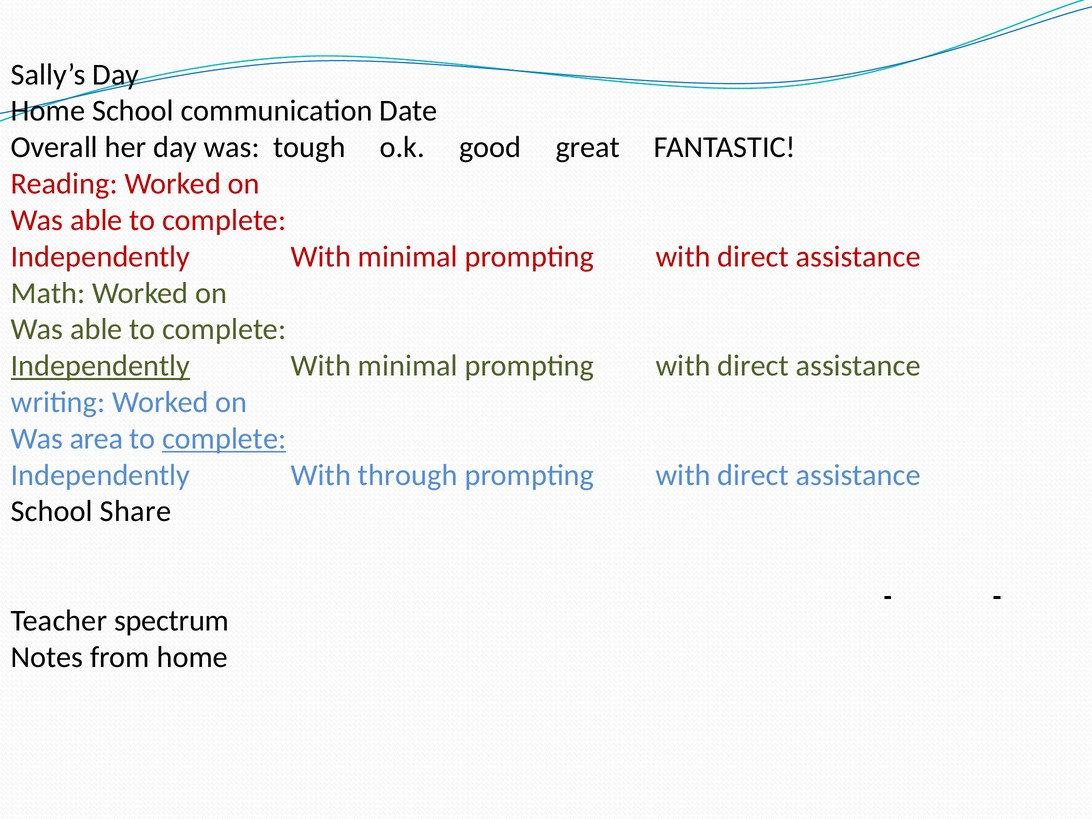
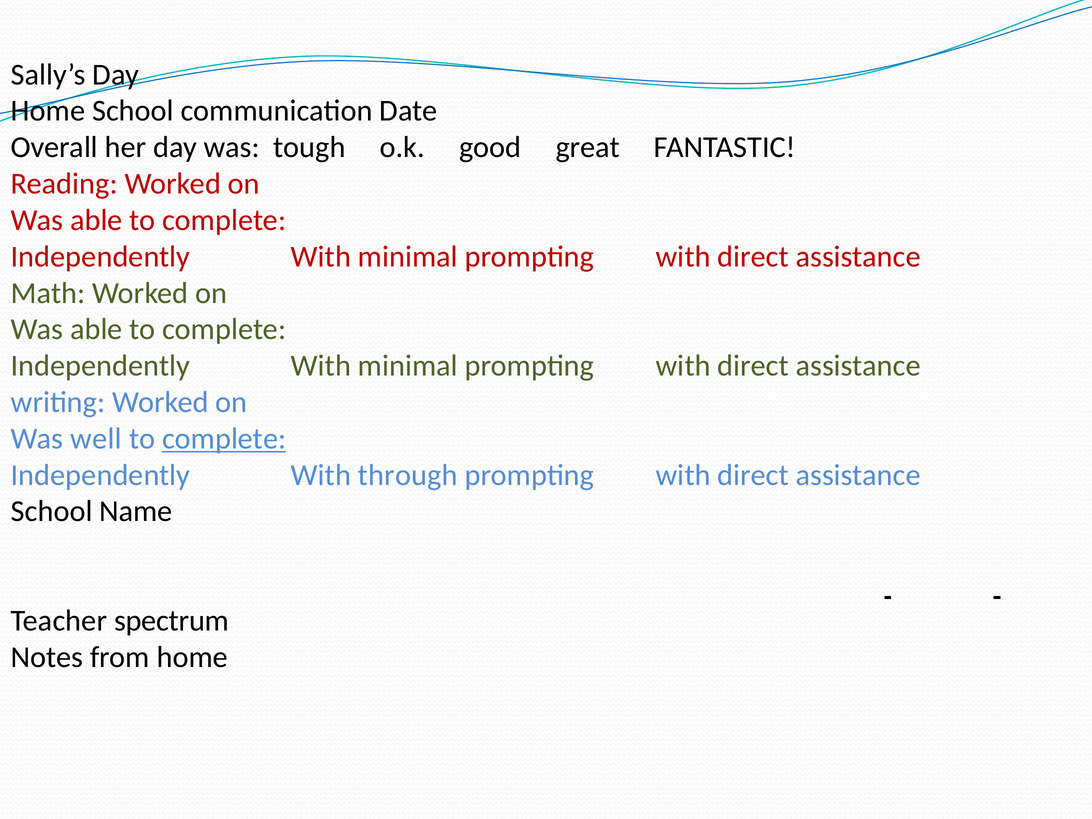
Independently underline: present -> none (100, 366)
area: area -> well (96, 439)
Share: Share -> Name (136, 511)
